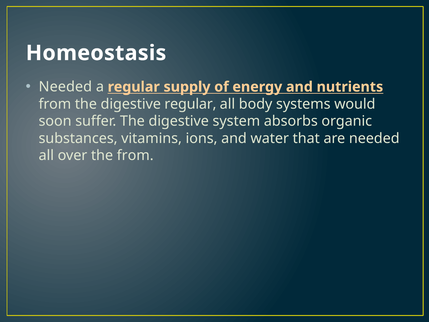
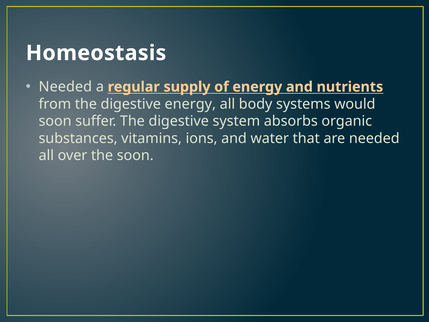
digestive regular: regular -> energy (190, 104)
the from: from -> soon (135, 155)
